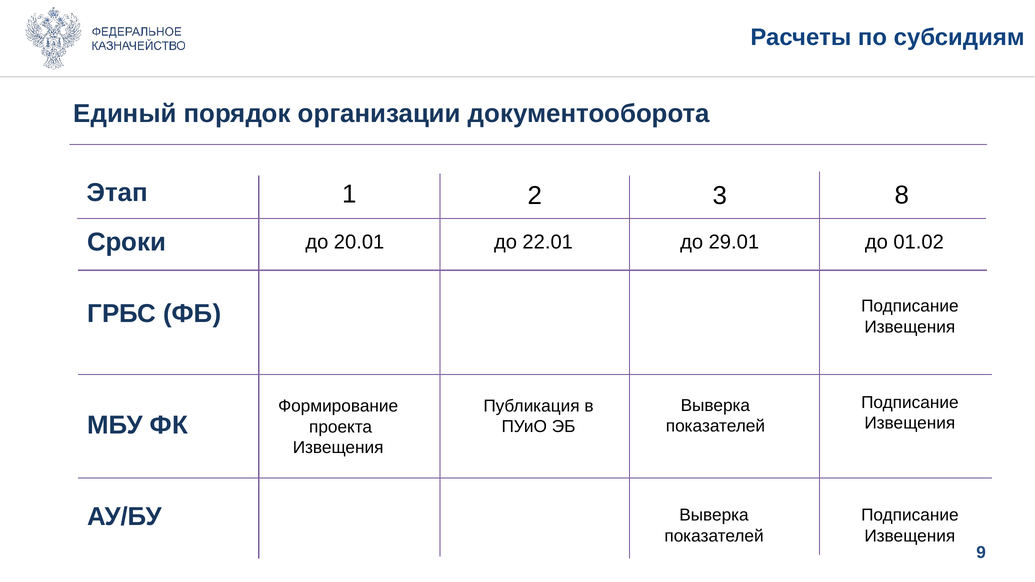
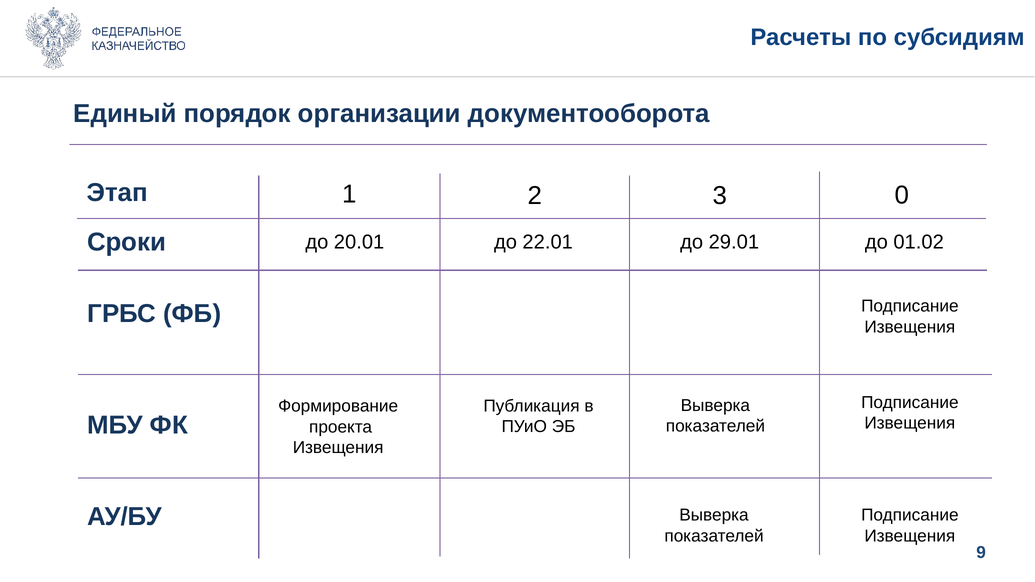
8: 8 -> 0 (902, 196)
